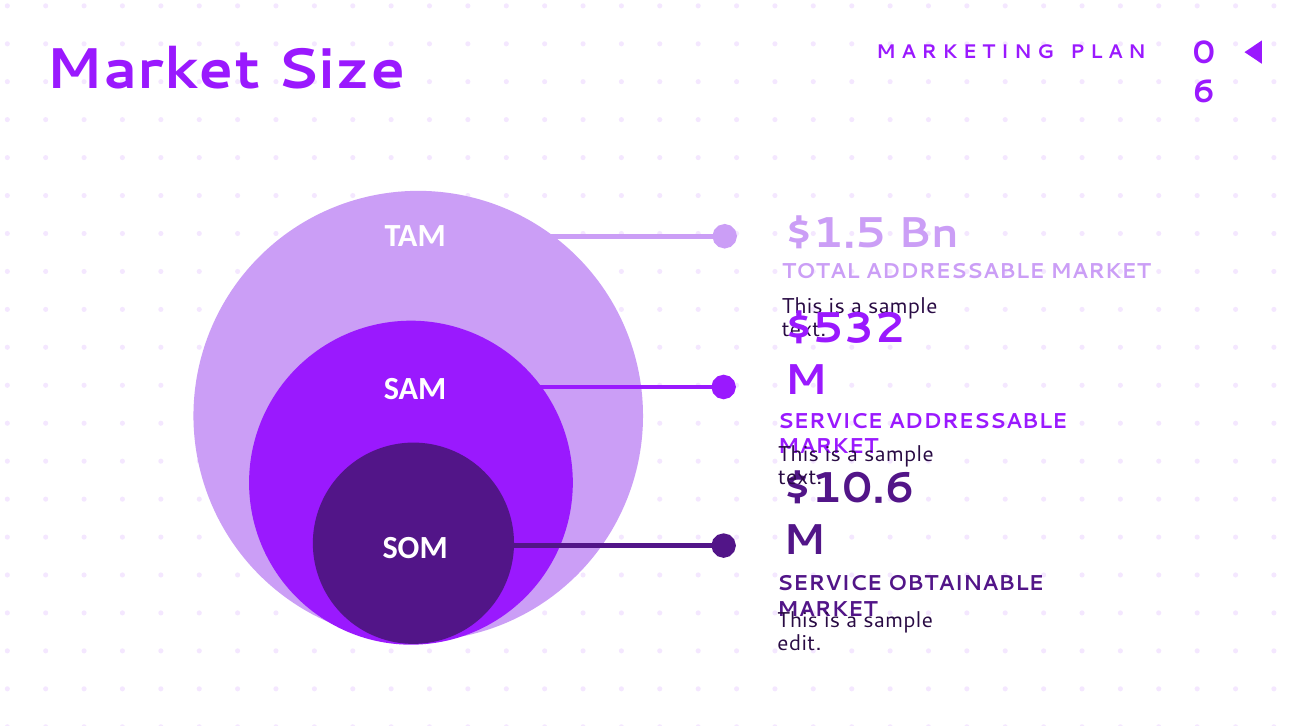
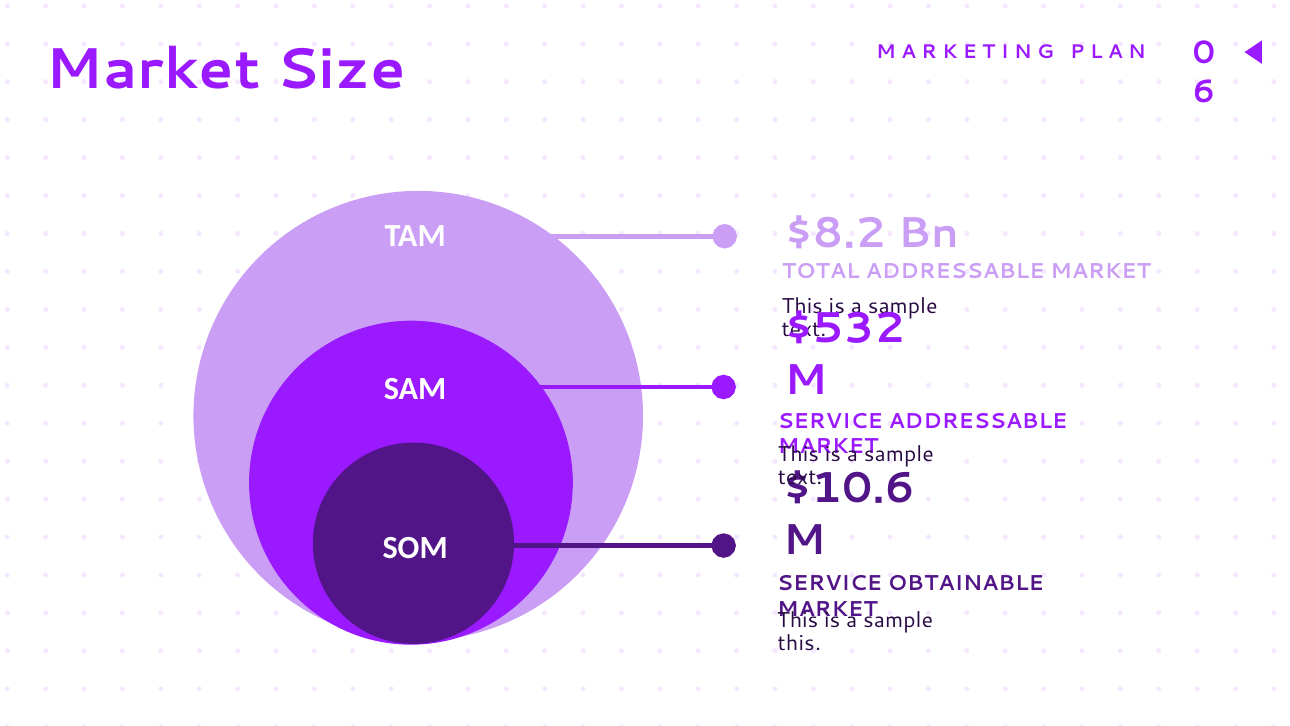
$1.5: $1.5 -> $8.2 (835, 233)
edit: edit -> this (799, 643)
